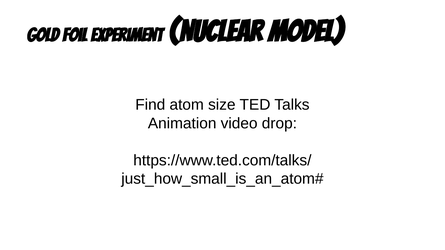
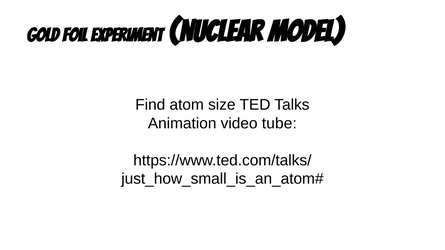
drop: drop -> tube (279, 124)
